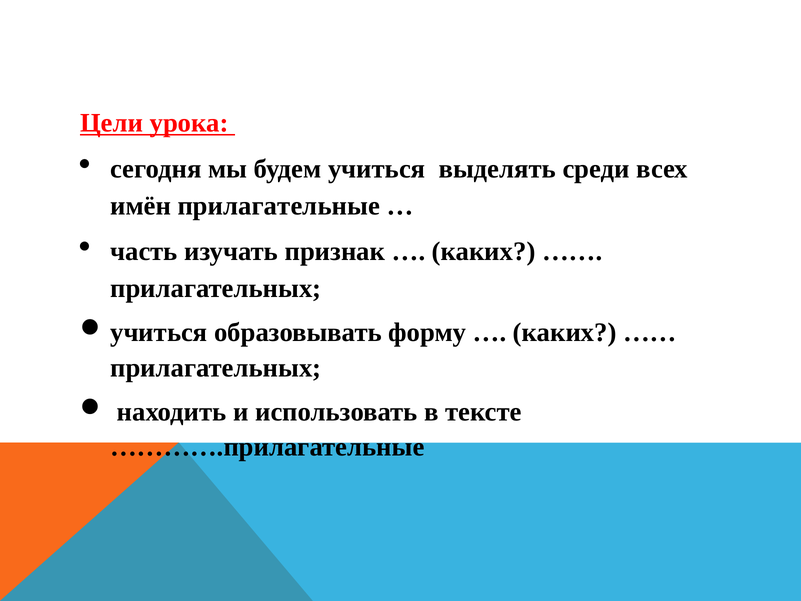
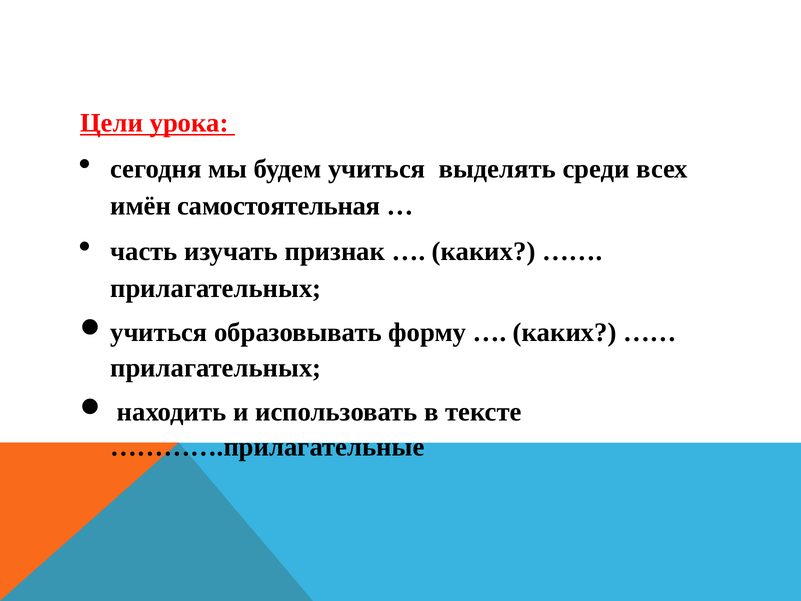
прилагательные: прилагательные -> самостоятельная (279, 206)
